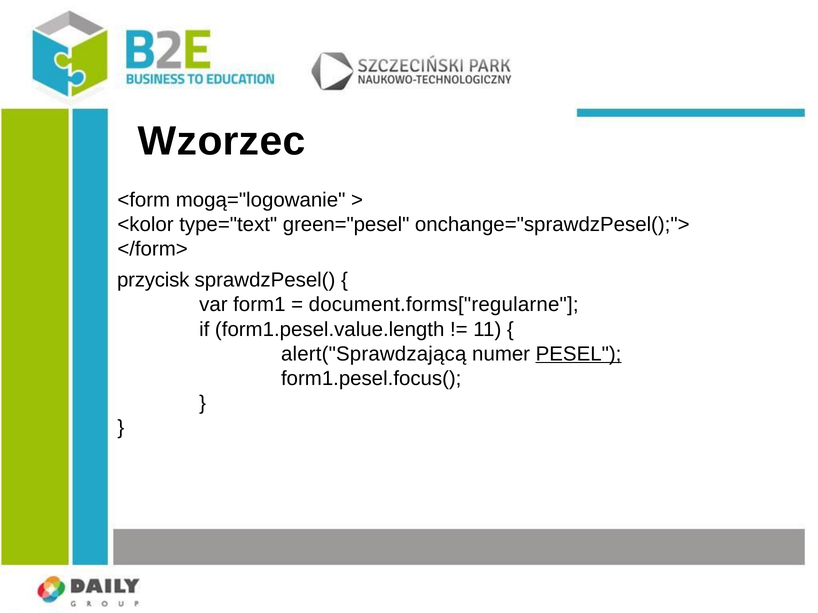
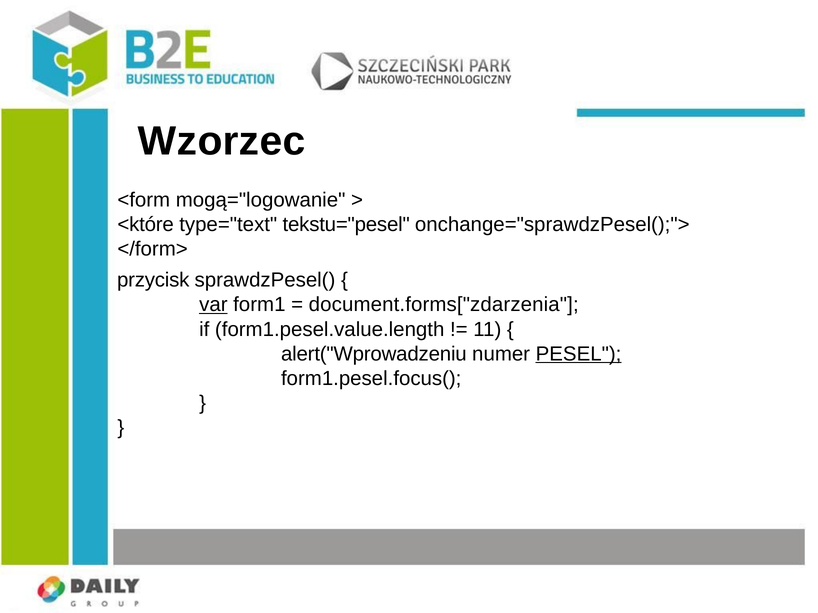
<kolor: <kolor -> <które (146, 225)
green="pesel: green="pesel -> tekstu="pesel (346, 225)
var underline: none -> present (213, 305)
document.forms["regularne: document.forms["regularne -> document.forms["zdarzenia (444, 305)
alert("Sprawdzającą: alert("Sprawdzającą -> alert("Wprowadzeniu (374, 354)
